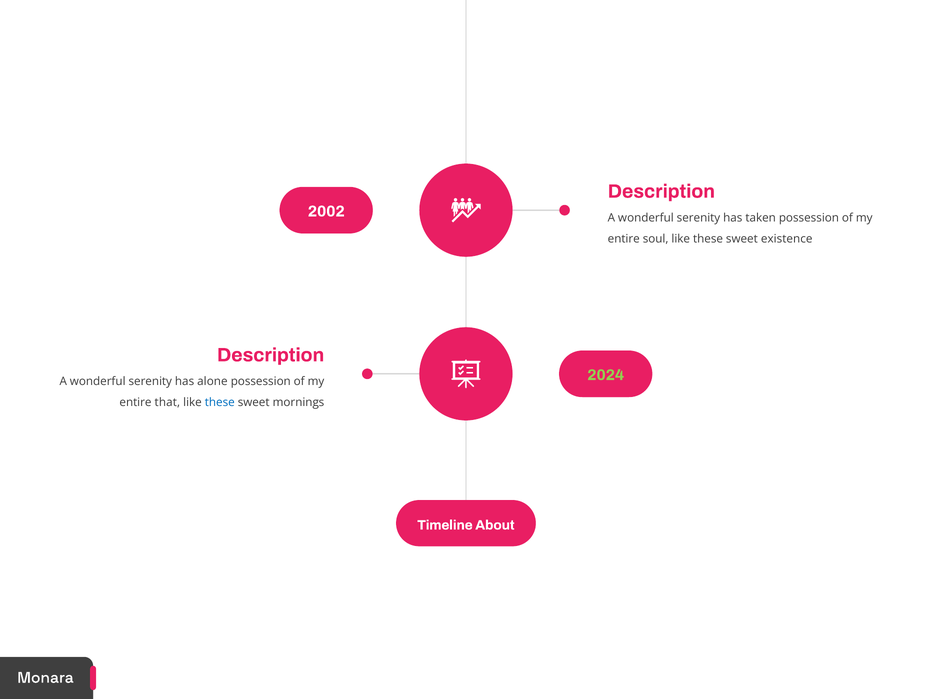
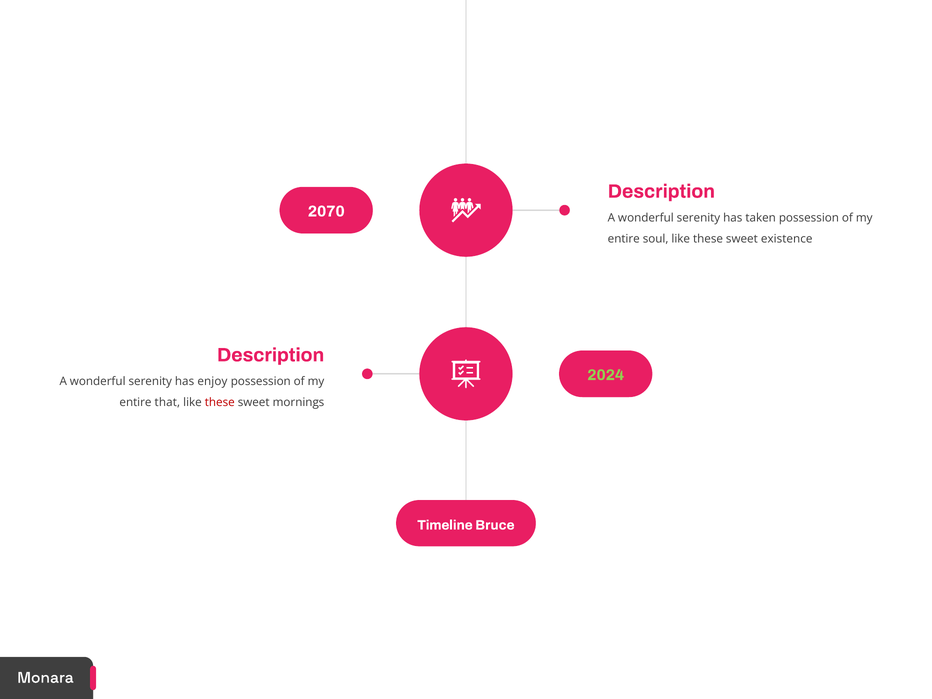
2002: 2002 -> 2070 (326, 211)
alone: alone -> enjoy (212, 382)
these colour: blue -> red (220, 403)
About: About -> Bruce (495, 525)
